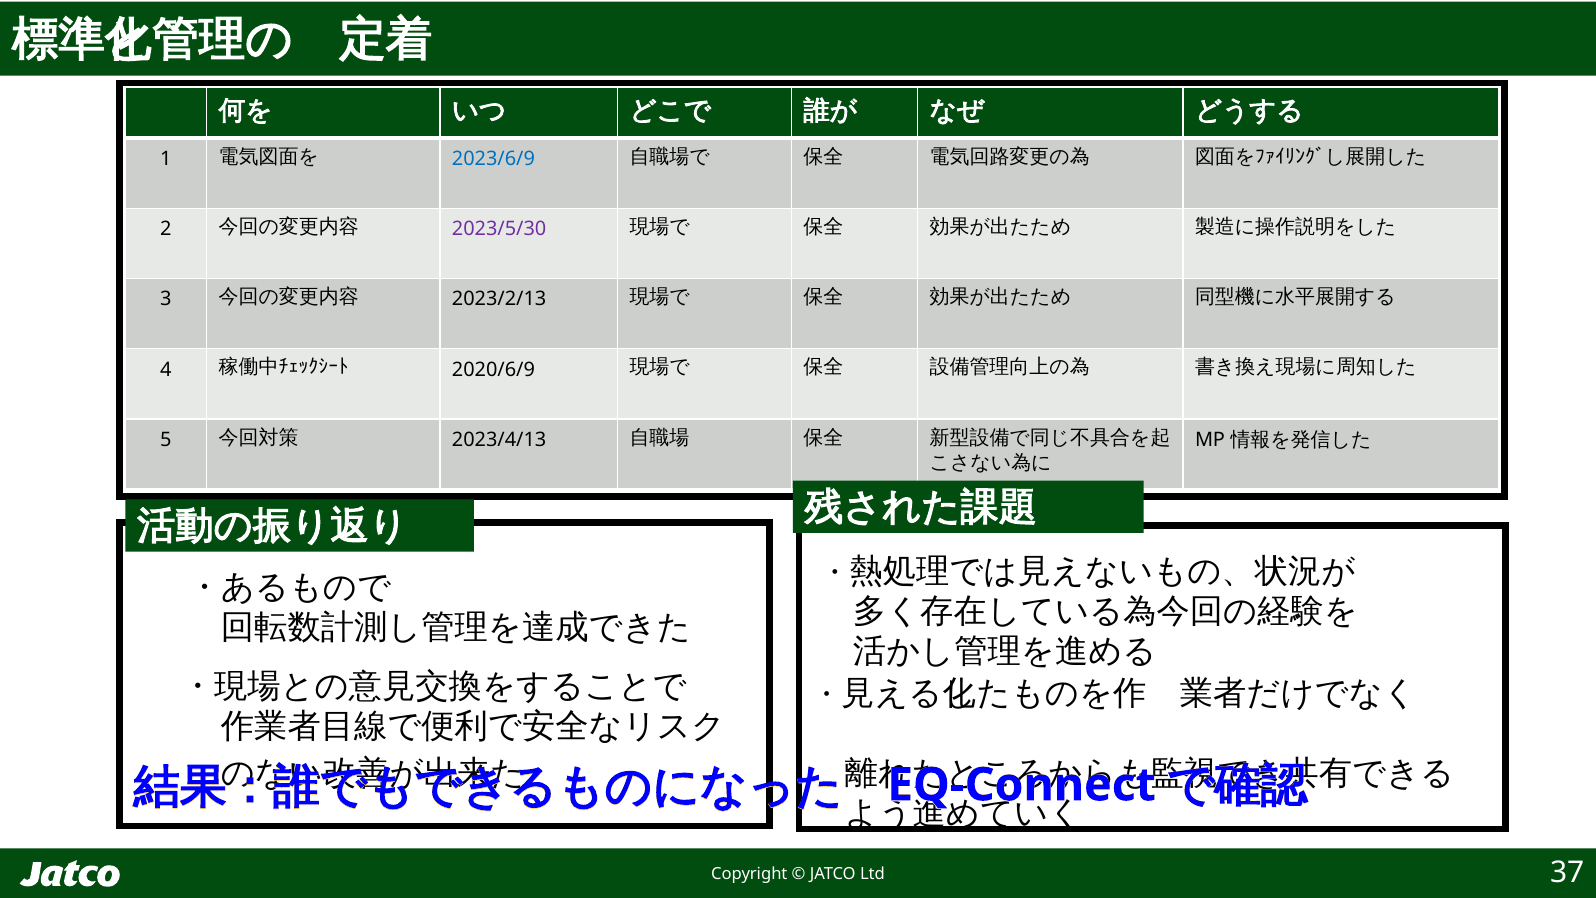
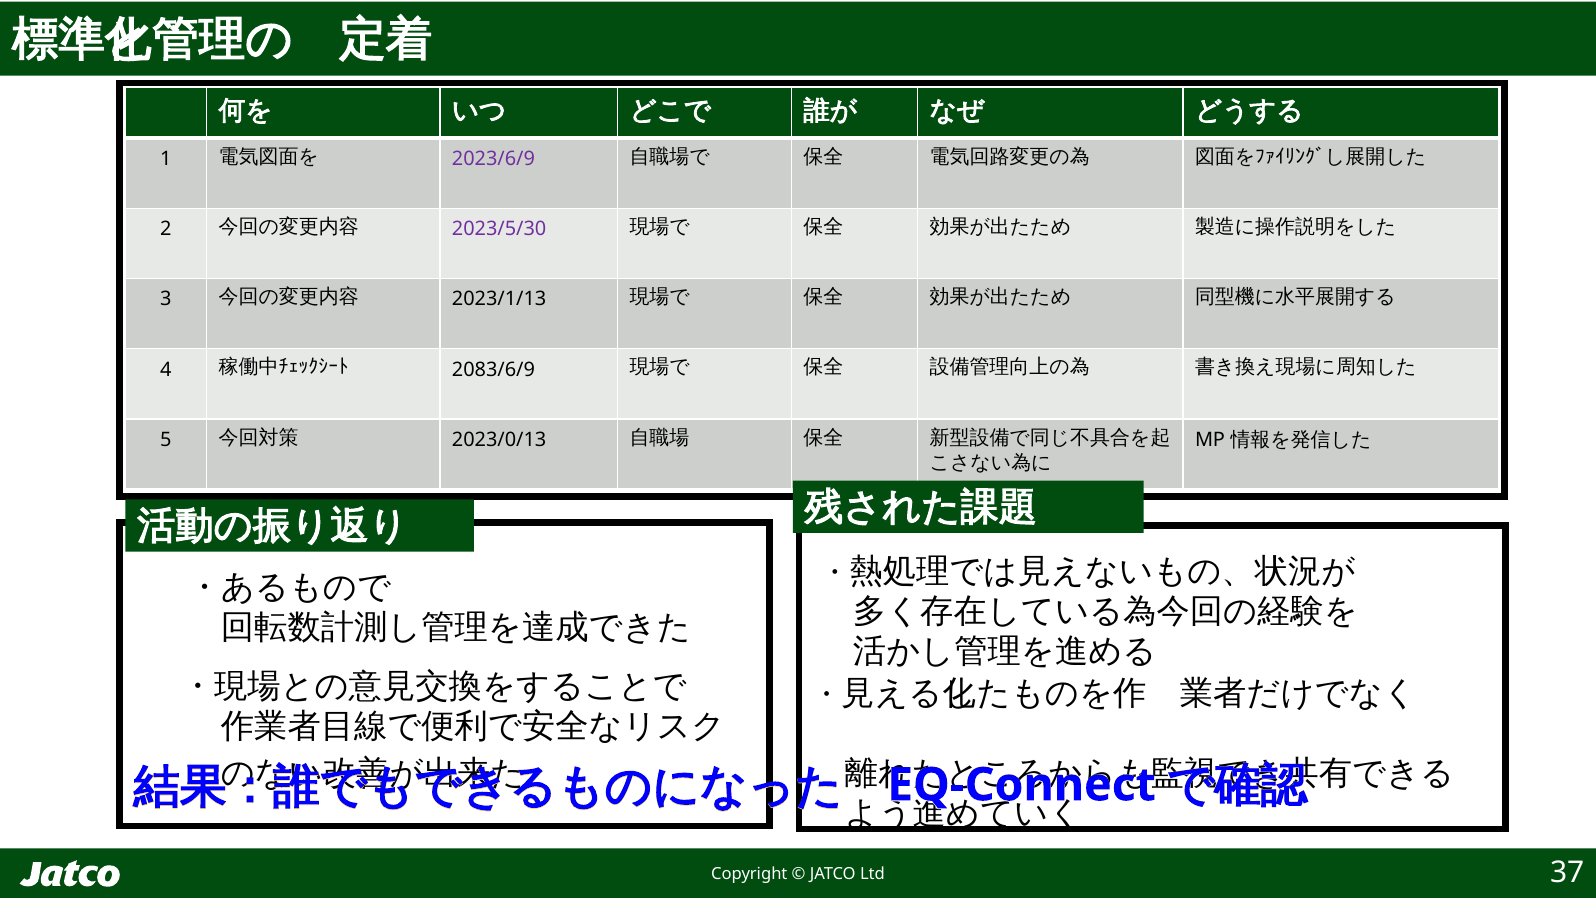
2023/6/9 colour: blue -> purple (493, 159)
2023/2/13: 2023/2/13 -> 2023/1/13 (499, 299)
2020/6/9: 2020/6/9 -> 2083/6/9 (493, 369)
2023/4/13: 2023/4/13 -> 2023/0/13 (499, 440)
